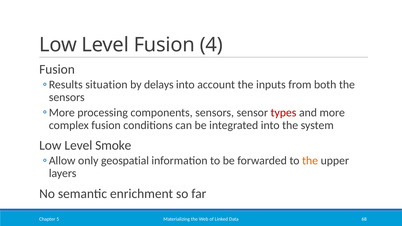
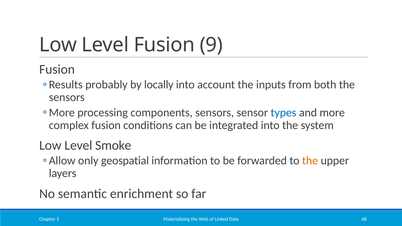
4: 4 -> 9 (211, 45)
situation: situation -> probably (106, 85)
delays: delays -> locally (159, 85)
types colour: red -> blue (284, 113)
